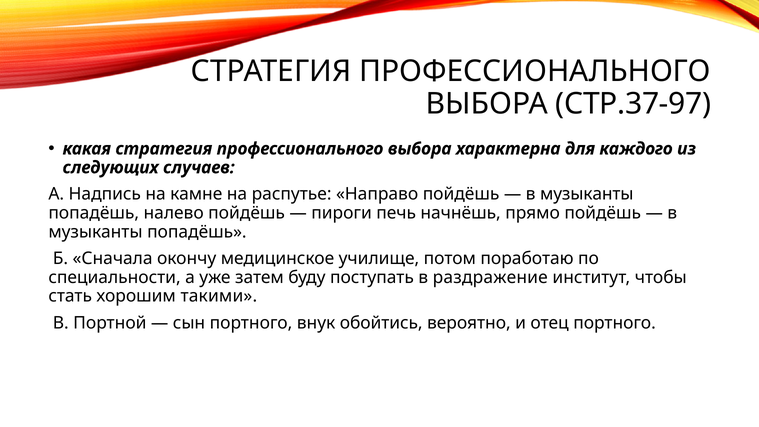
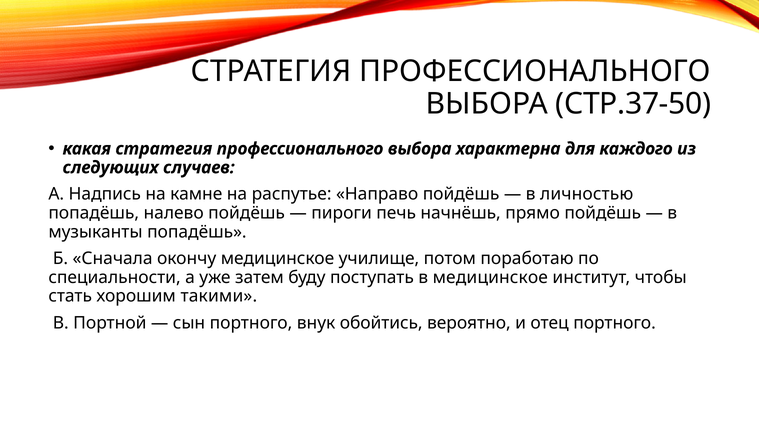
СТР.37-97: СТР.37-97 -> СТР.37-50 (633, 104)
музыканты: музыканты -> личностью (587, 194)
в раздражение: раздражение -> медицинское (490, 277)
